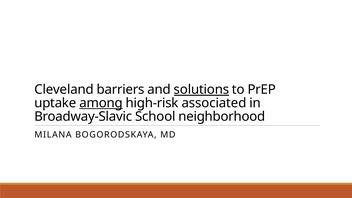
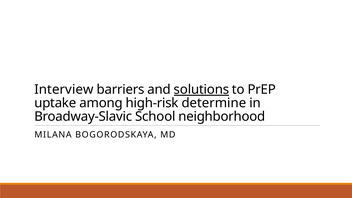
Cleveland: Cleveland -> Interview (64, 90)
among underline: present -> none (101, 103)
associated: associated -> determine (214, 103)
